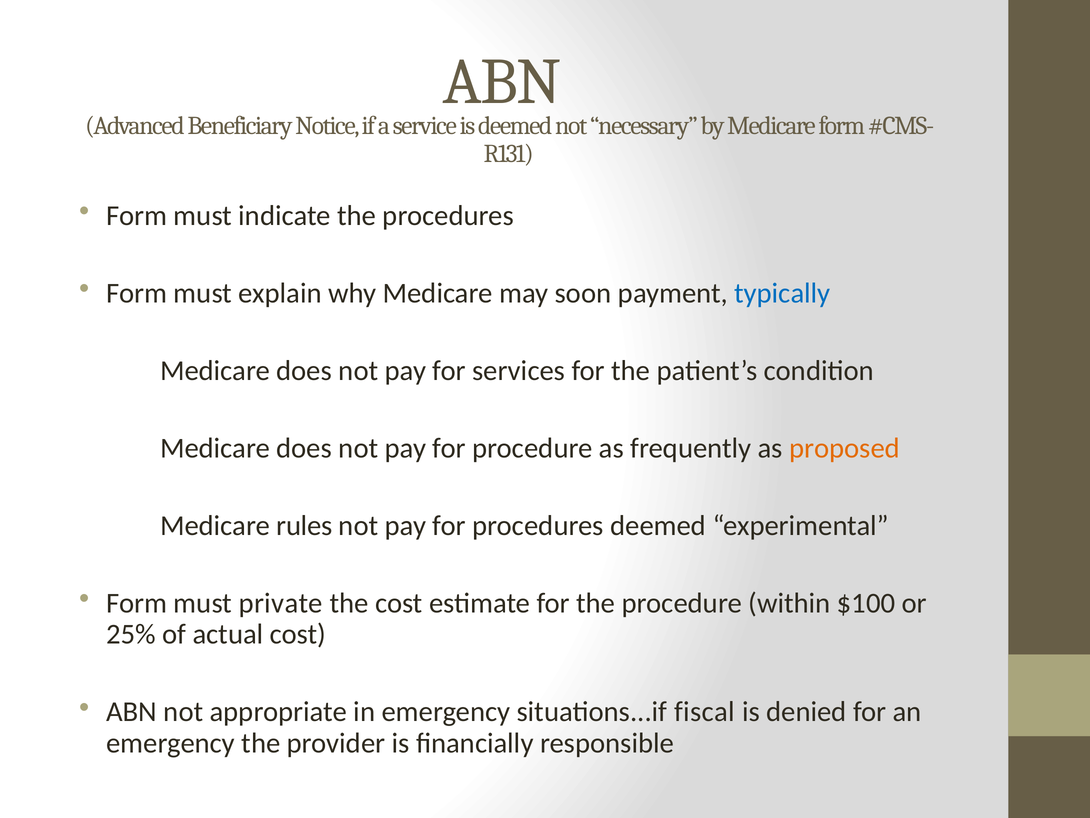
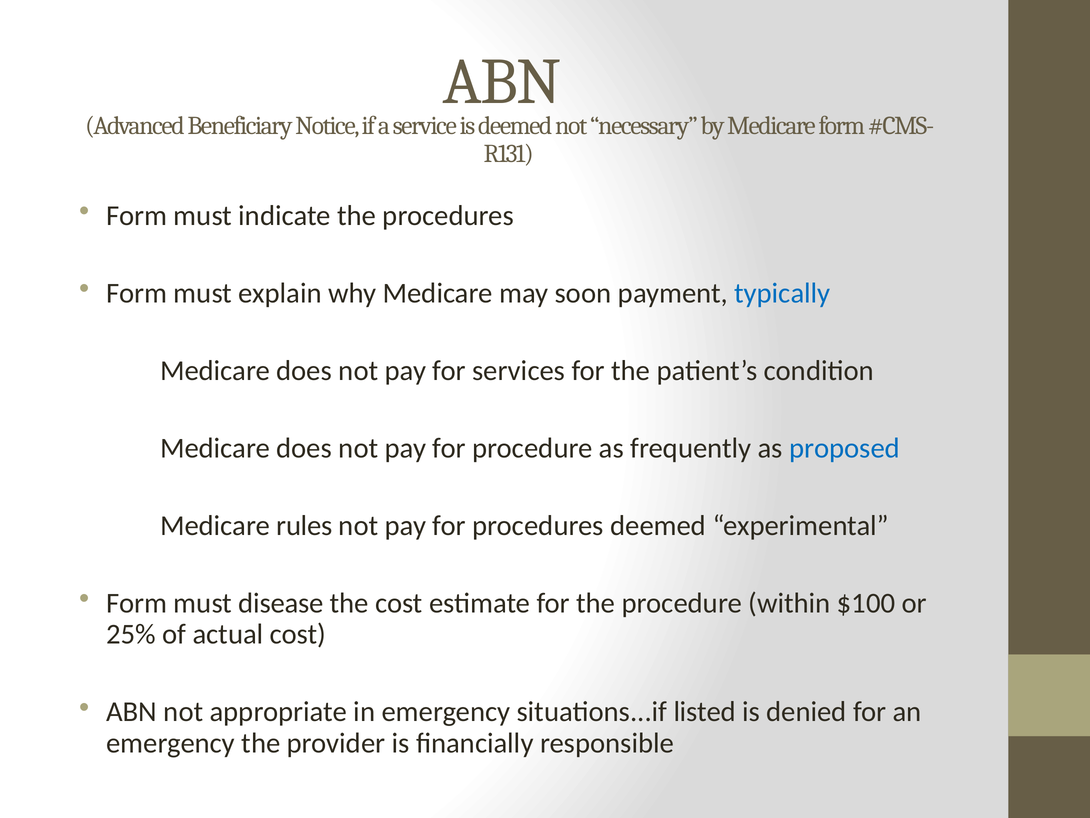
proposed colour: orange -> blue (845, 448)
private: private -> disease (281, 603)
fiscal: fiscal -> listed (705, 712)
